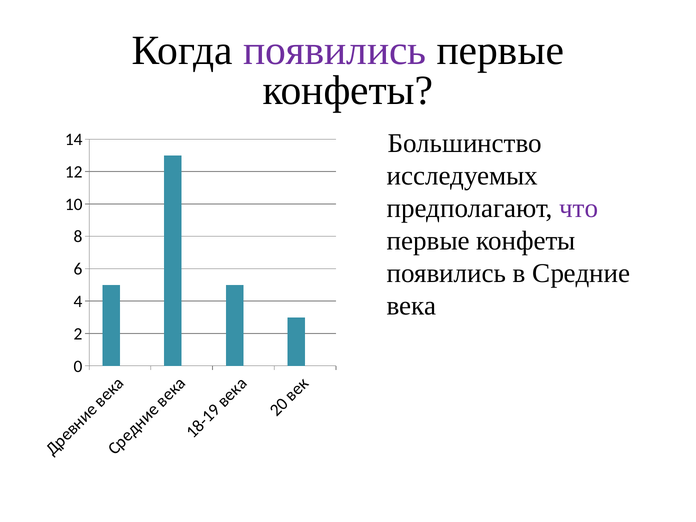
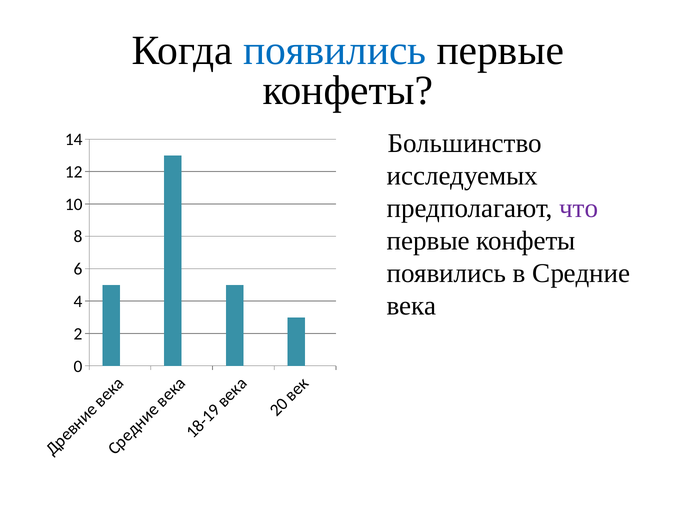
появились colour: purple -> blue (335, 51)
